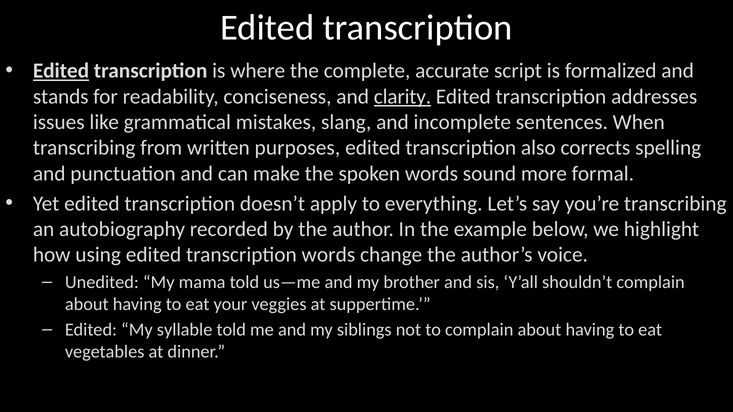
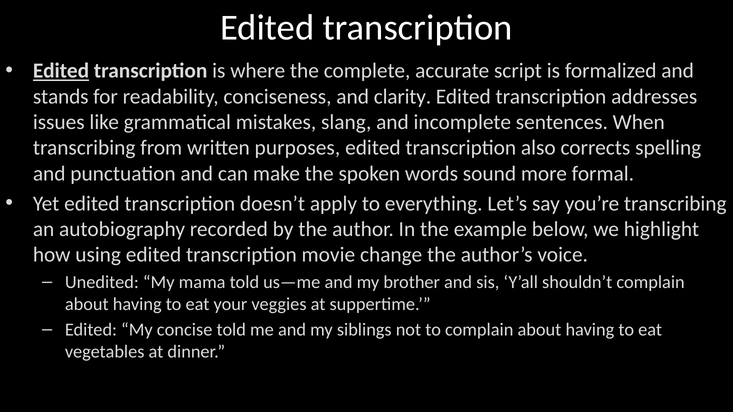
clarity underline: present -> none (402, 97)
transcription words: words -> movie (328, 255)
syllable: syllable -> concise (185, 330)
